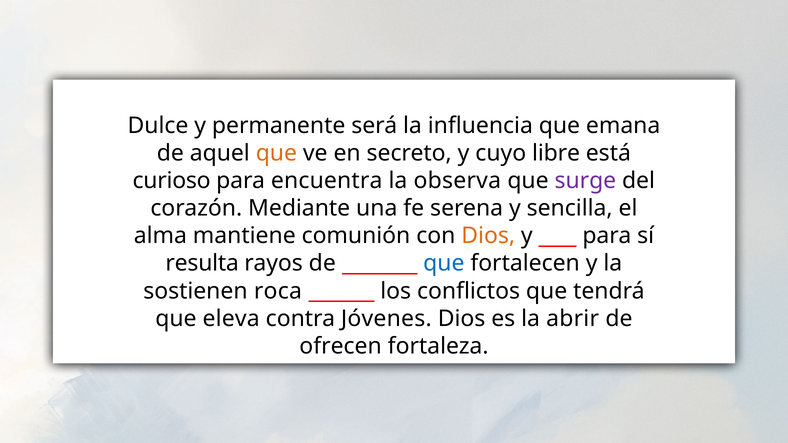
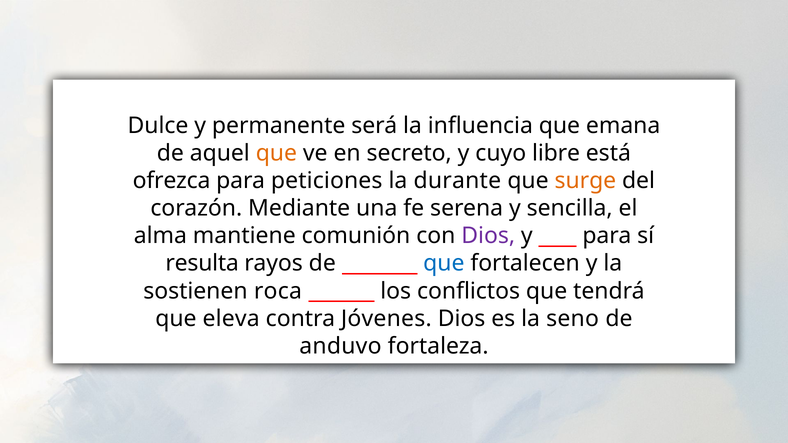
curioso: curioso -> ofrezca (172, 181)
encuentra: encuentra -> peticiones (327, 181)
observa: observa -> durante (457, 181)
surge colour: purple -> orange (585, 181)
Dios colour: orange -> purple (488, 236)
abrir: abrir -> seno (573, 319)
ofrecen: ofrecen -> anduvo (340, 346)
